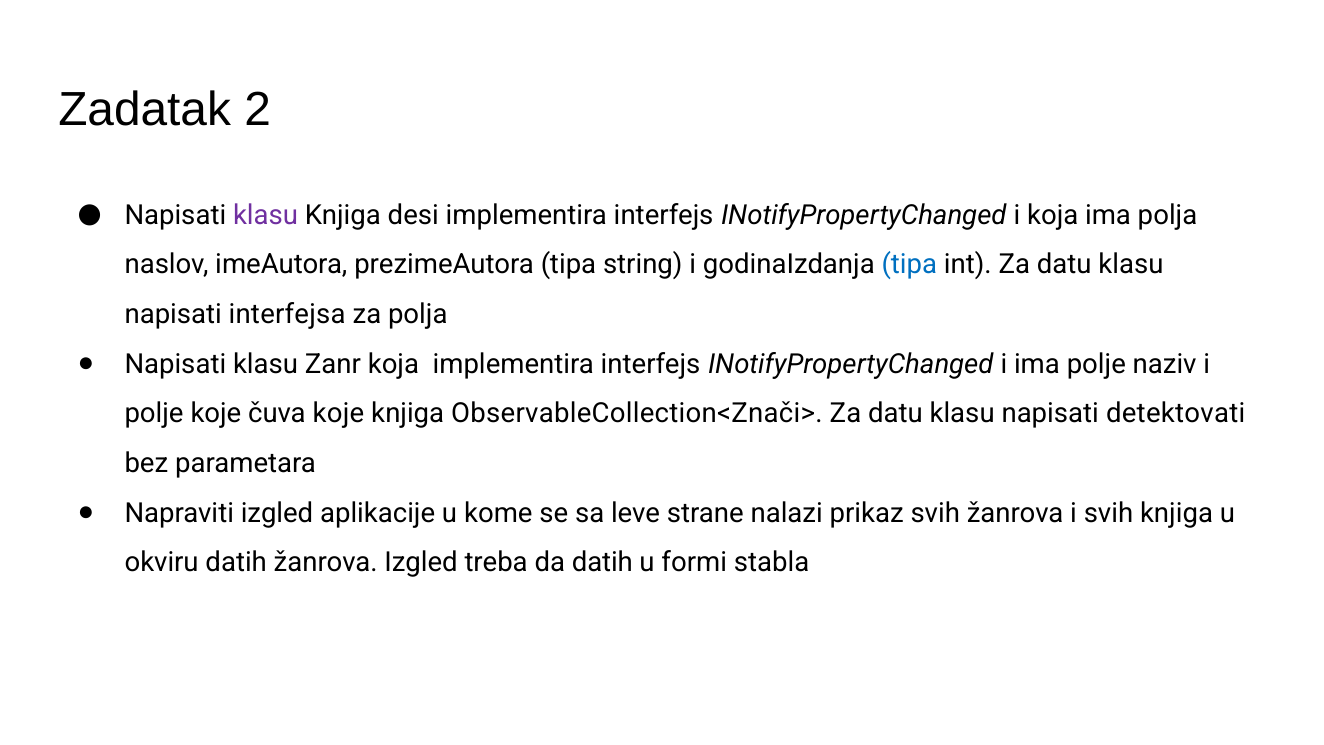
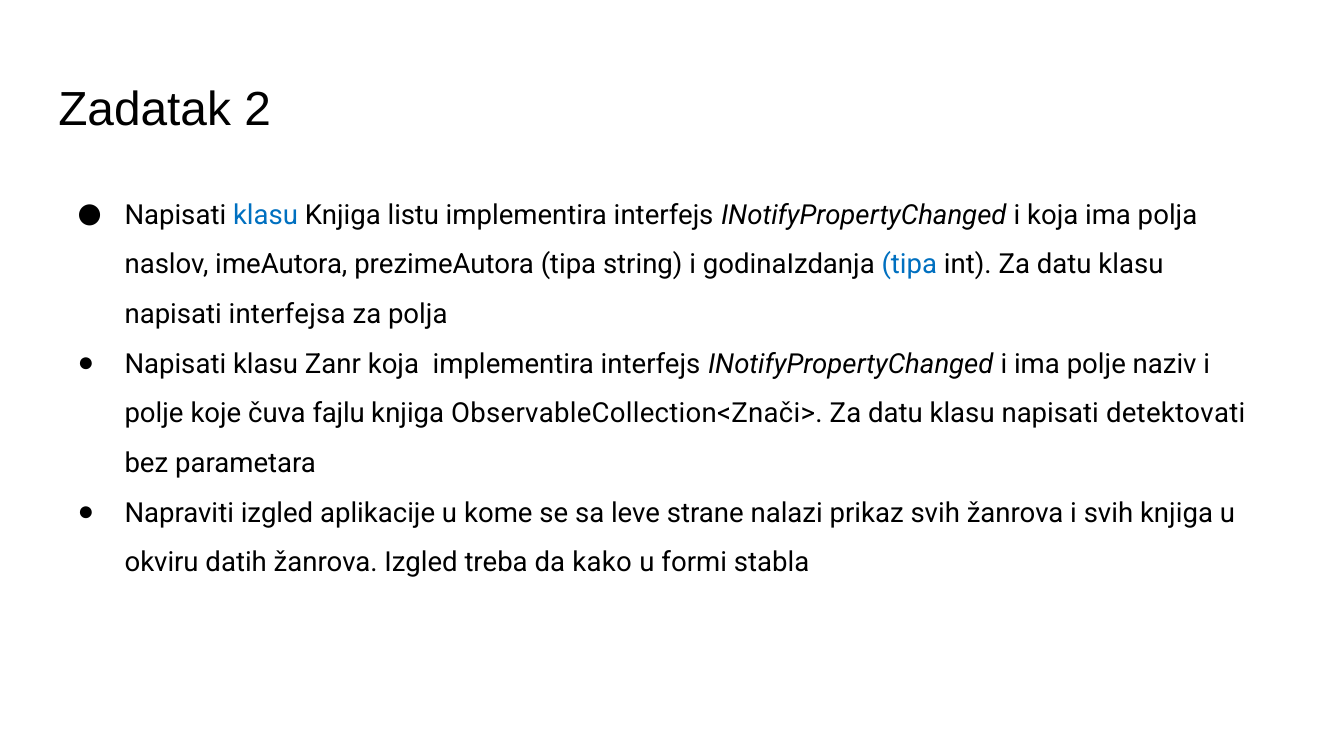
klasu colour: purple -> blue (266, 215)
desi: desi -> listu (413, 215)
čuva koje: koje -> fajlu (339, 414)
da datih: datih -> kako (602, 562)
